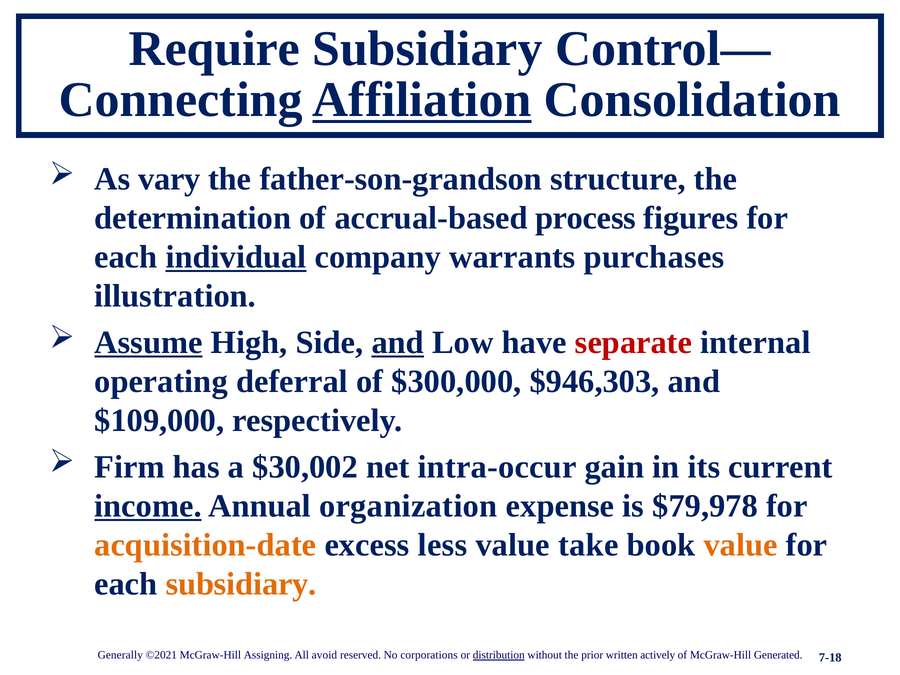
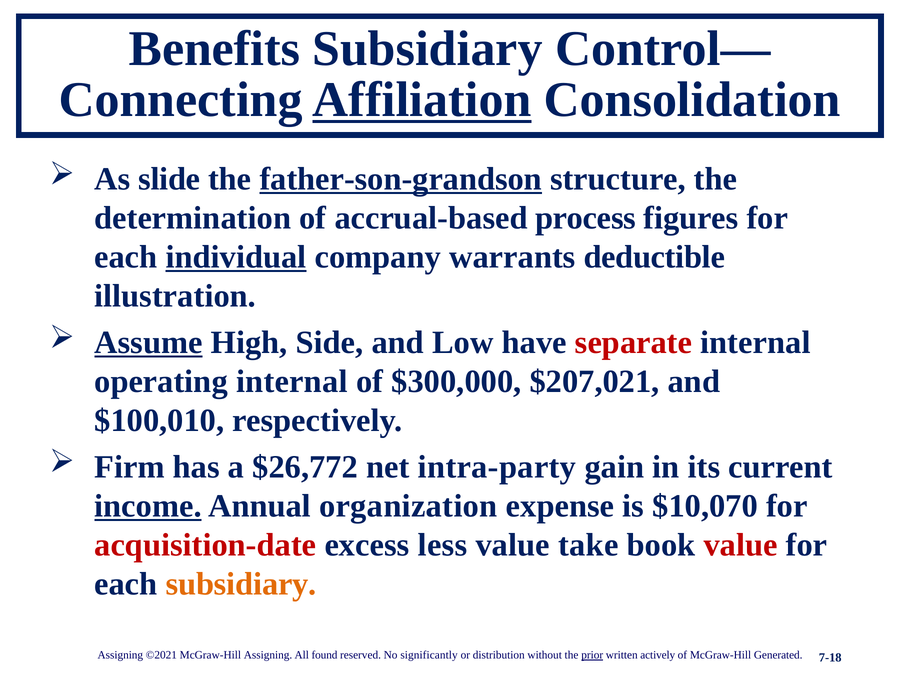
Require: Require -> Benefits (214, 49)
vary: vary -> slide (169, 179)
father-son-grandson underline: none -> present (401, 179)
purchases: purchases -> deductible (654, 257)
and underline: present -> none (398, 343)
operating deferral: deferral -> internal (292, 382)
$946,303: $946,303 -> $207,021 (595, 382)
$109,000: $109,000 -> $100,010 (159, 421)
$30,002: $30,002 -> $26,772 (305, 467)
intra-occur: intra-occur -> intra-party (497, 467)
$79,978: $79,978 -> $10,070 (705, 506)
acquisition-date colour: orange -> red (205, 545)
value colour: orange -> red (741, 545)
Generally: Generally -> Assigning (120, 655)
avoid: avoid -> found (325, 655)
corporations: corporations -> significantly (429, 655)
distribution underline: present -> none (499, 655)
prior underline: none -> present (592, 655)
